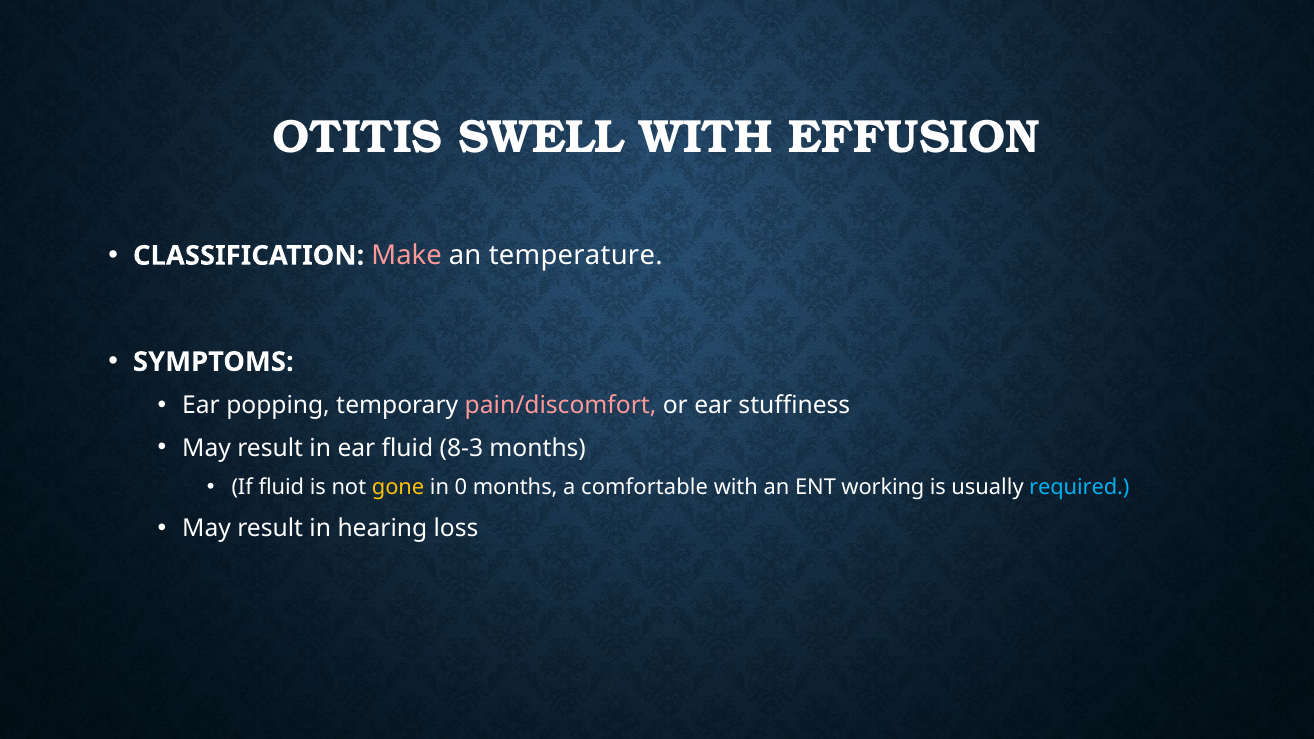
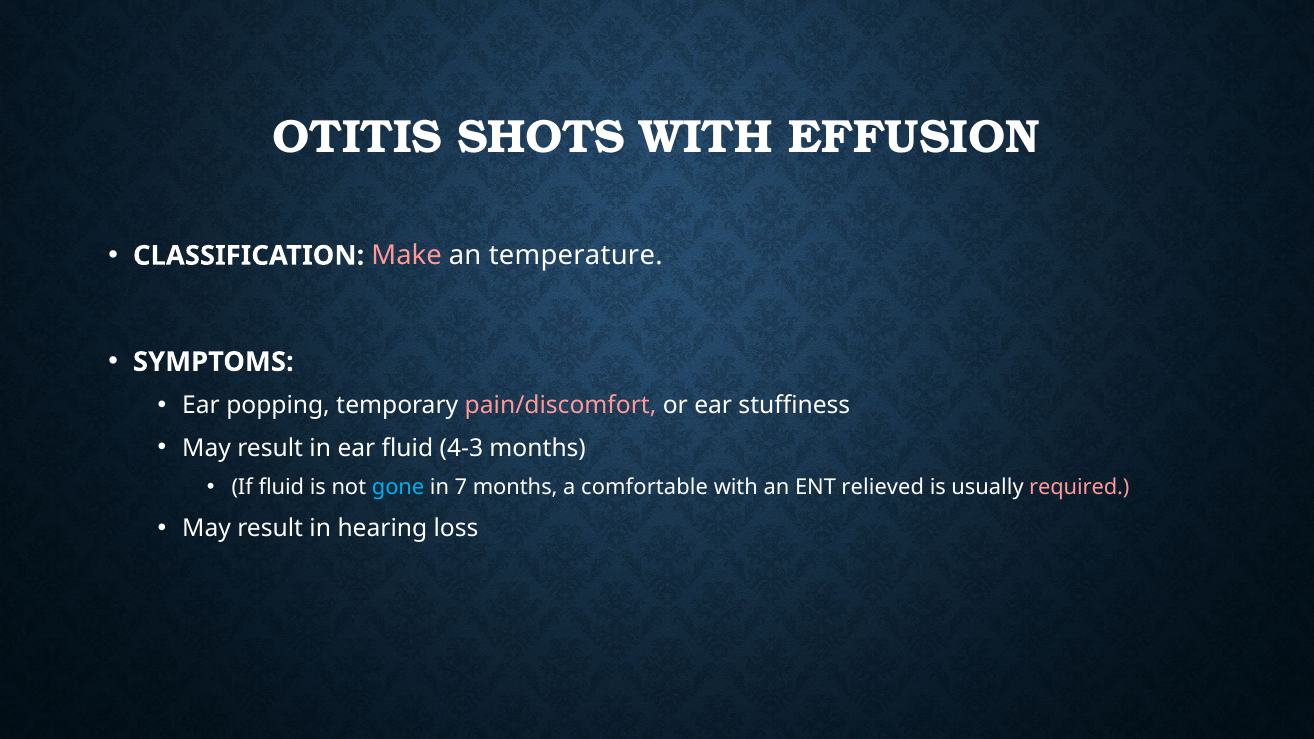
SWELL: SWELL -> SHOTS (541, 137)
8-3: 8-3 -> 4-3 (461, 448)
gone colour: yellow -> light blue (398, 488)
0: 0 -> 7 (461, 488)
working: working -> relieved (883, 488)
required colour: light blue -> pink (1079, 488)
